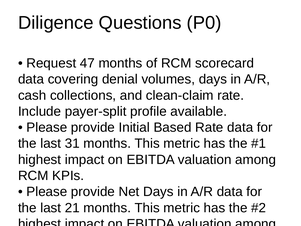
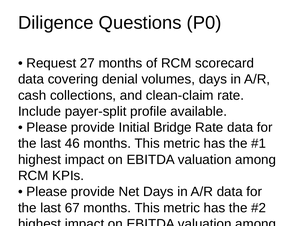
47: 47 -> 27 (87, 63)
Based: Based -> Bridge (173, 127)
31: 31 -> 46 (72, 143)
21: 21 -> 67 (72, 208)
